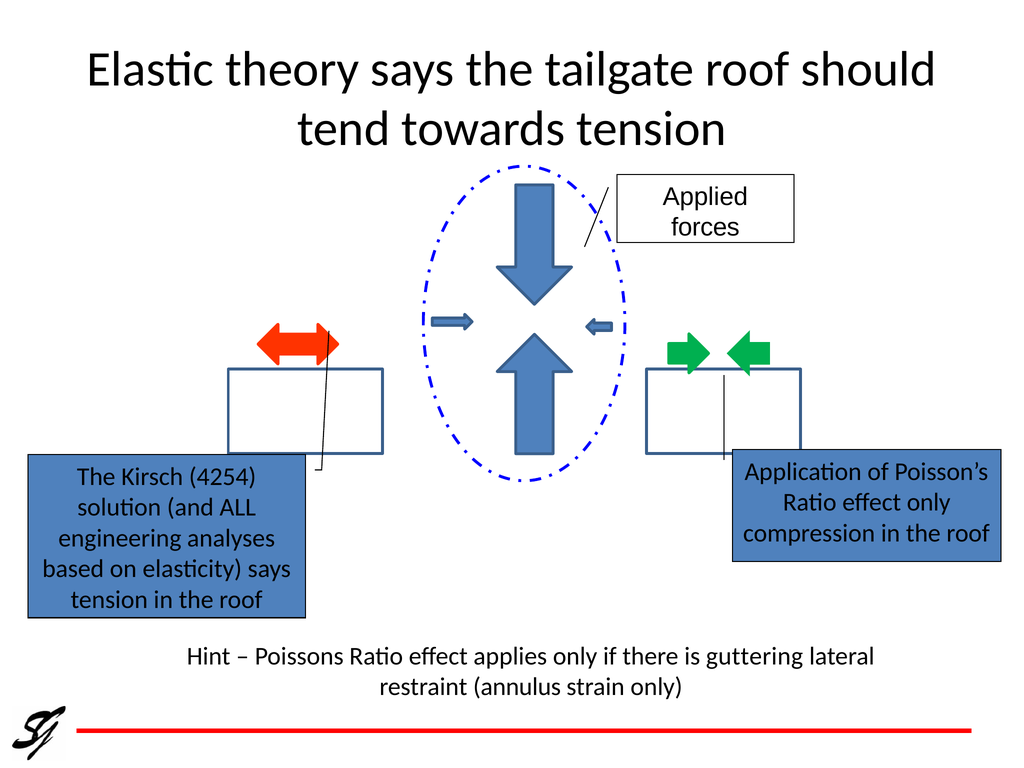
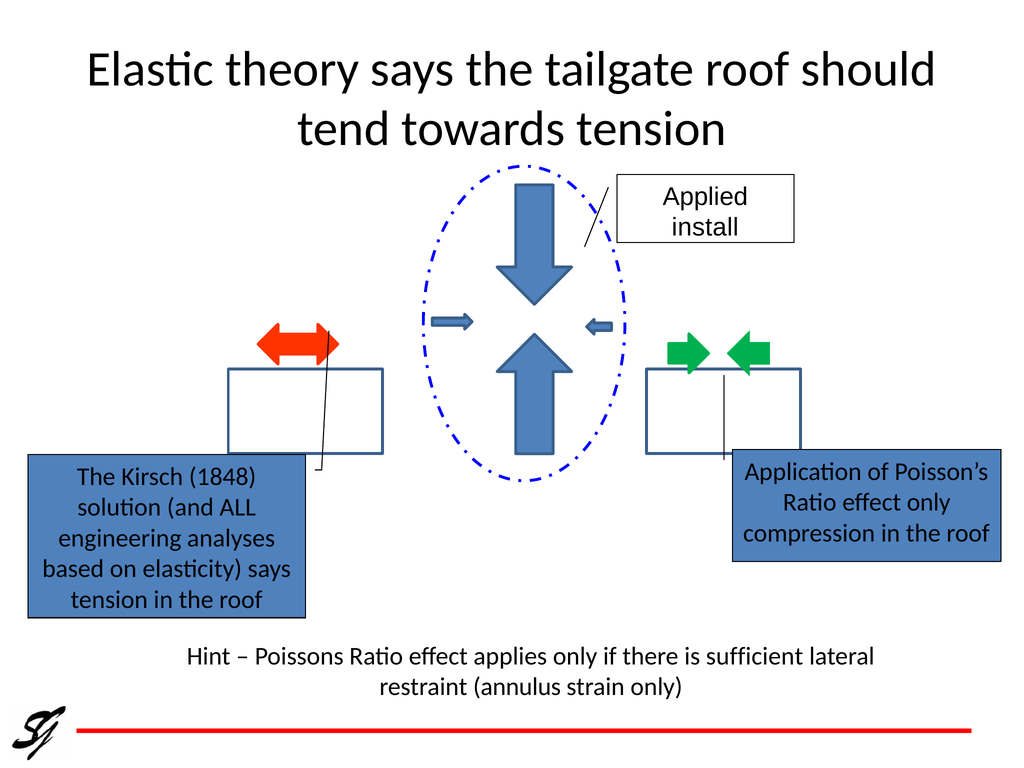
forces: forces -> install (705, 227)
4254: 4254 -> 1848 (223, 477)
guttering: guttering -> sufficient (755, 656)
